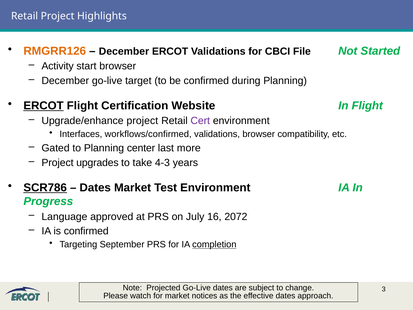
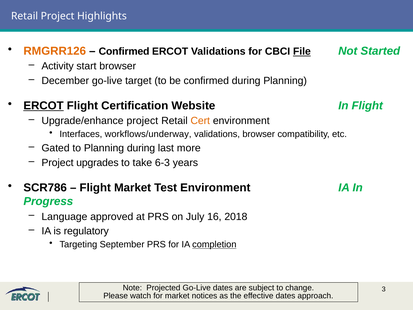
December: December -> Confirmed (124, 51)
File underline: none -> present (302, 51)
Cert colour: purple -> orange (200, 121)
workflows/confirmed: workflows/confirmed -> workflows/underway (148, 134)
Planning center: center -> during (141, 148)
4-3: 4-3 -> 6-3 (162, 162)
SCR786 underline: present -> none (45, 188)
Dates: Dates -> Flight (95, 188)
2072: 2072 -> 2018 (236, 216)
is confirmed: confirmed -> regulatory (86, 231)
